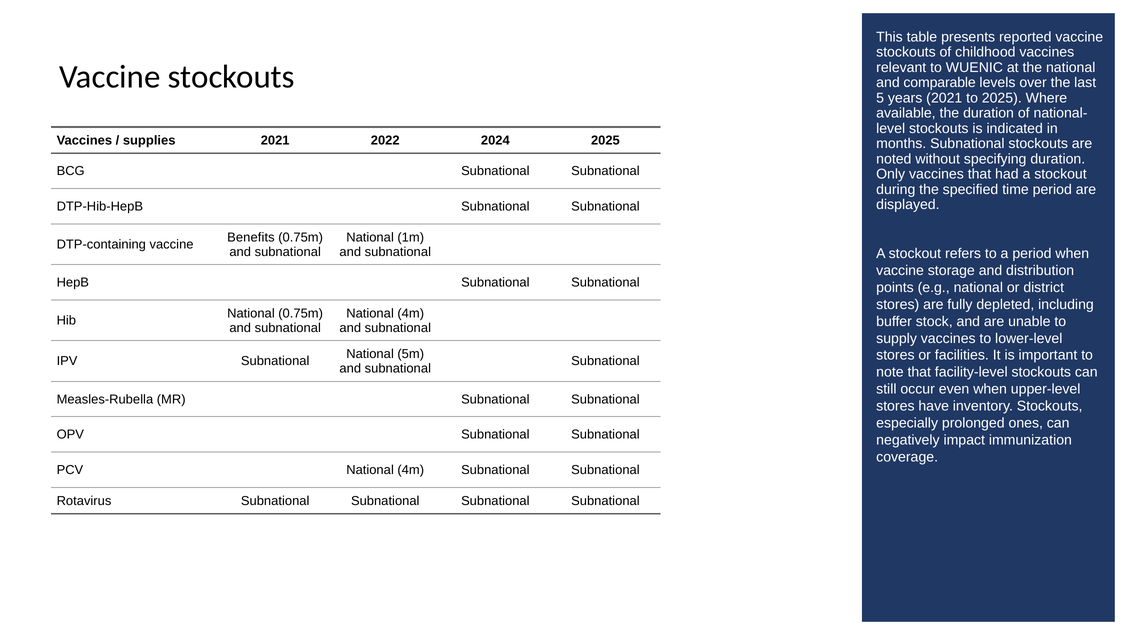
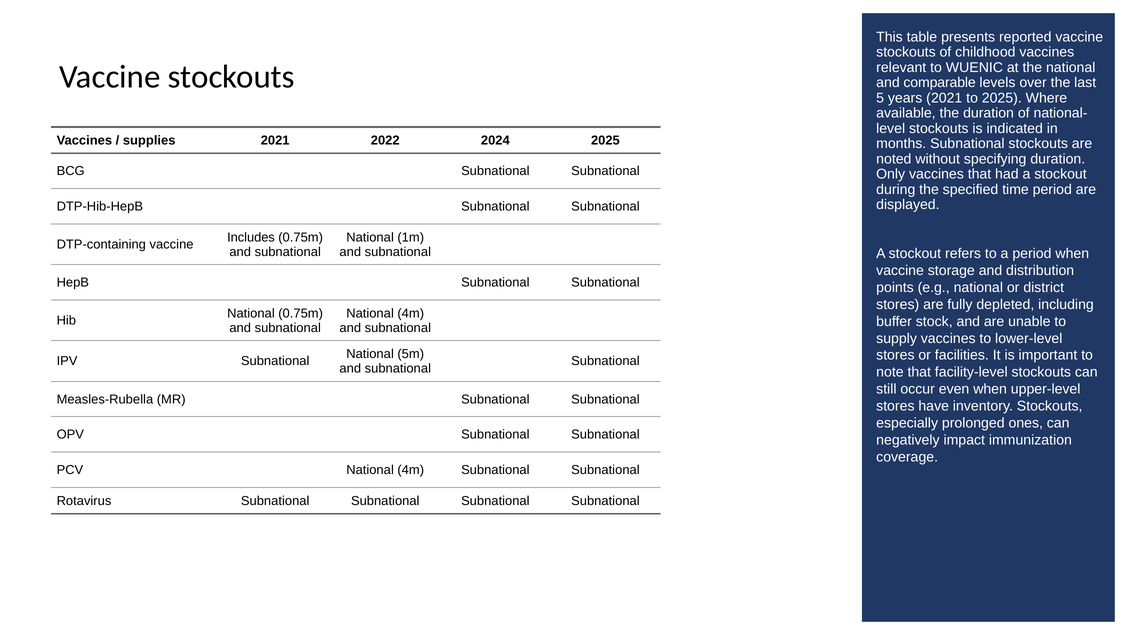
Benefits: Benefits -> Includes (251, 237)
